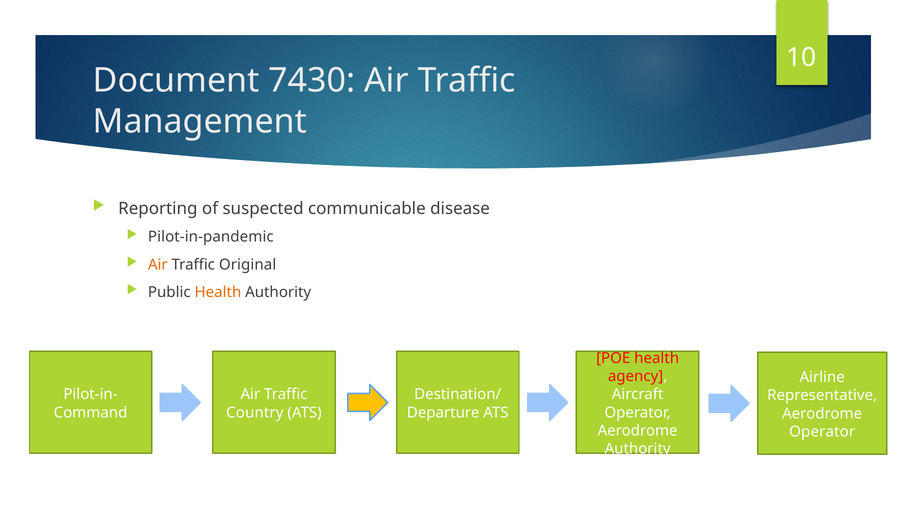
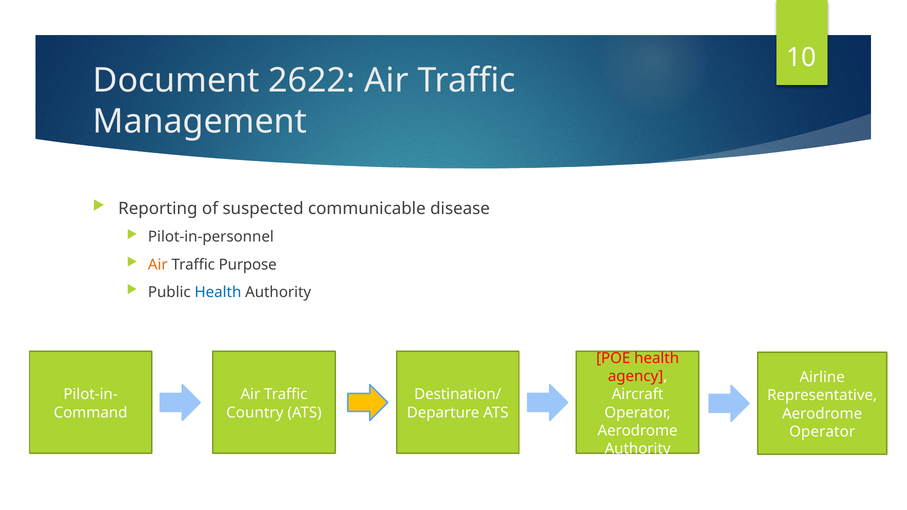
7430: 7430 -> 2622 (312, 81)
Pilot-in-pandemic: Pilot-in-pandemic -> Pilot-in-personnel (211, 237)
Original: Original -> Purpose (248, 265)
Health colour: orange -> blue (218, 292)
